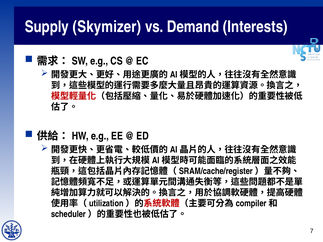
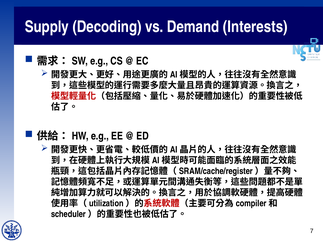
Skymizer: Skymizer -> Decoding (107, 27)
